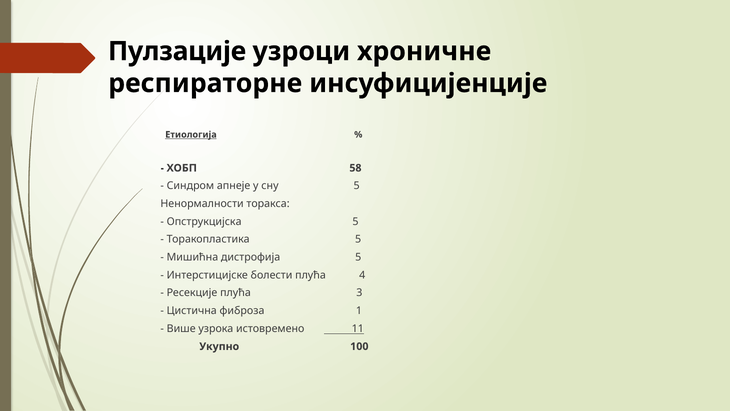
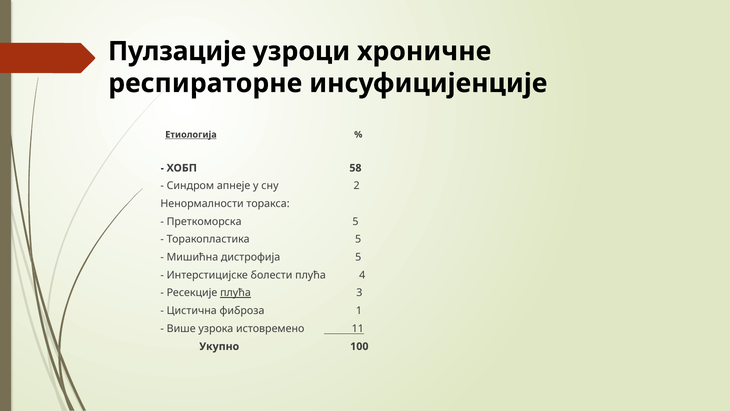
сну 5: 5 -> 2 (357, 186)
Опструкцијска: Опструкцијска -> Преткоморска (204, 221)
плућа underline: none -> present (235, 293)
